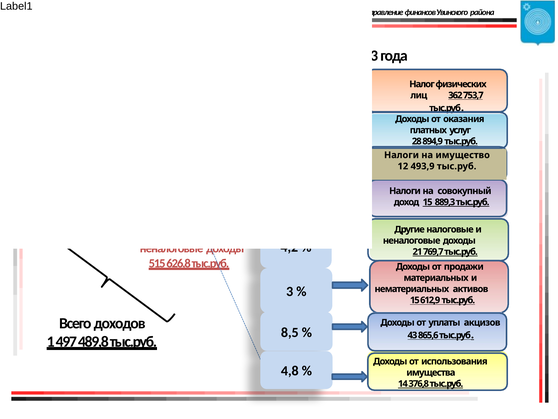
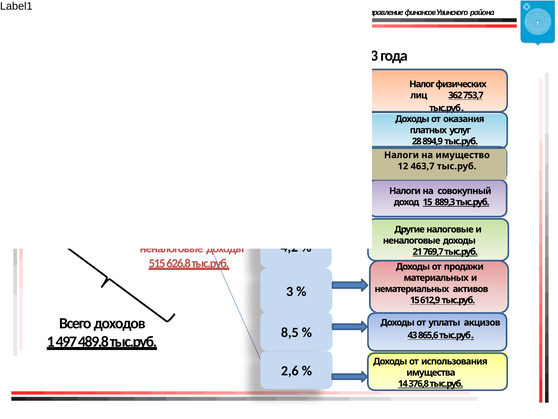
493,9: 493,9 -> 463,7 (423, 166)
4,8: 4,8 -> 2,6 (290, 371)
